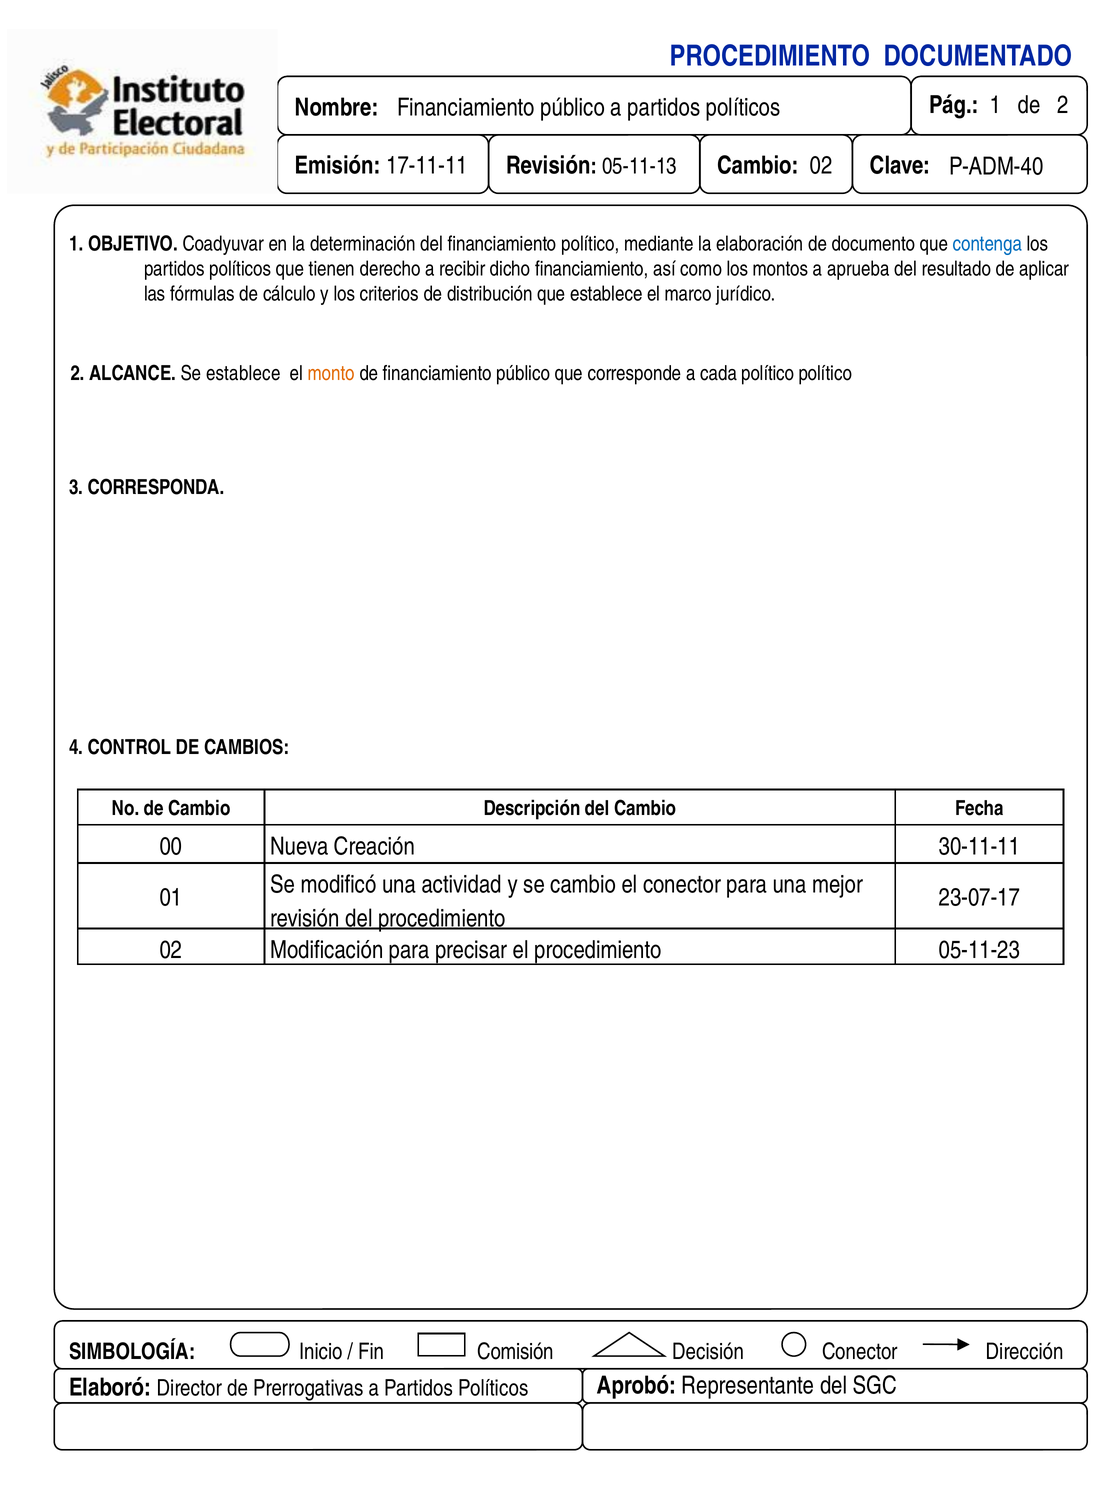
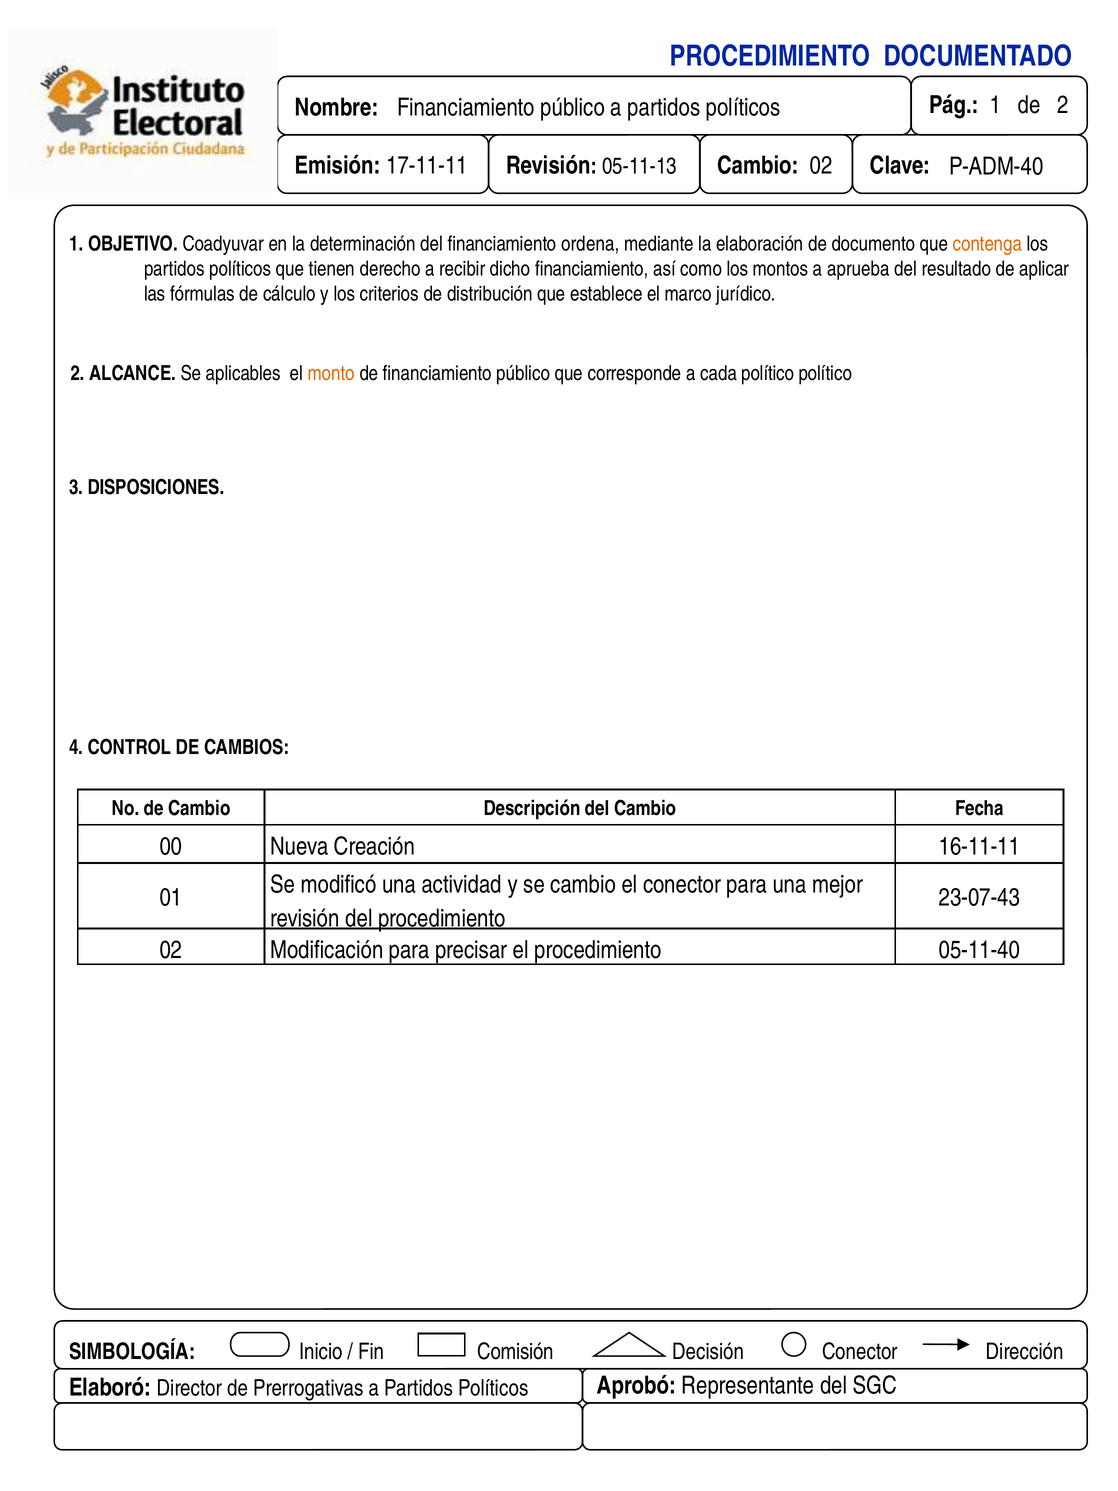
financiamiento político: político -> ordena (590, 244)
contenga colour: blue -> orange (987, 244)
Se establece: establece -> aplicables (243, 373)
CORRESPONDA: CORRESPONDA -> DISPOSICIONES (156, 487)
30-11-11: 30-11-11 -> 16-11-11 (979, 846)
23-07-17: 23-07-17 -> 23-07-43 (979, 897)
05-11-23: 05-11-23 -> 05-11-40 (979, 950)
